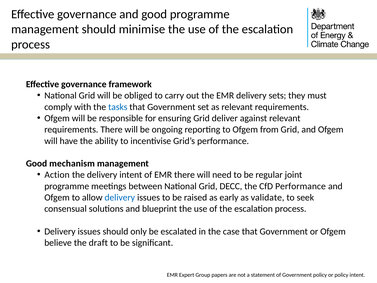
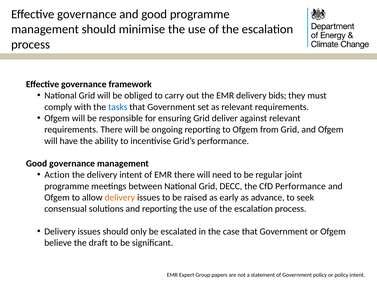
sets: sets -> bids (277, 96)
Good mechanism: mechanism -> governance (72, 163)
delivery colour: blue -> orange (120, 197)
validate: validate -> advance (268, 197)
and blueprint: blueprint -> reporting (160, 209)
